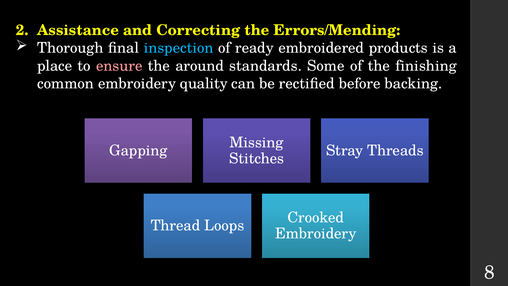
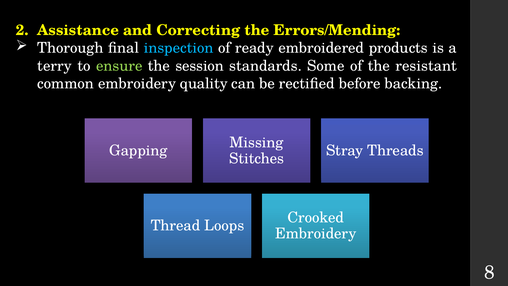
place: place -> terry (55, 66)
ensure colour: pink -> light green (119, 66)
around: around -> session (200, 66)
finishing: finishing -> resistant (426, 66)
